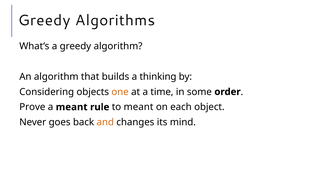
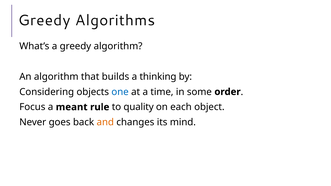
one colour: orange -> blue (120, 92)
Prove: Prove -> Focus (32, 107)
to meant: meant -> quality (139, 107)
